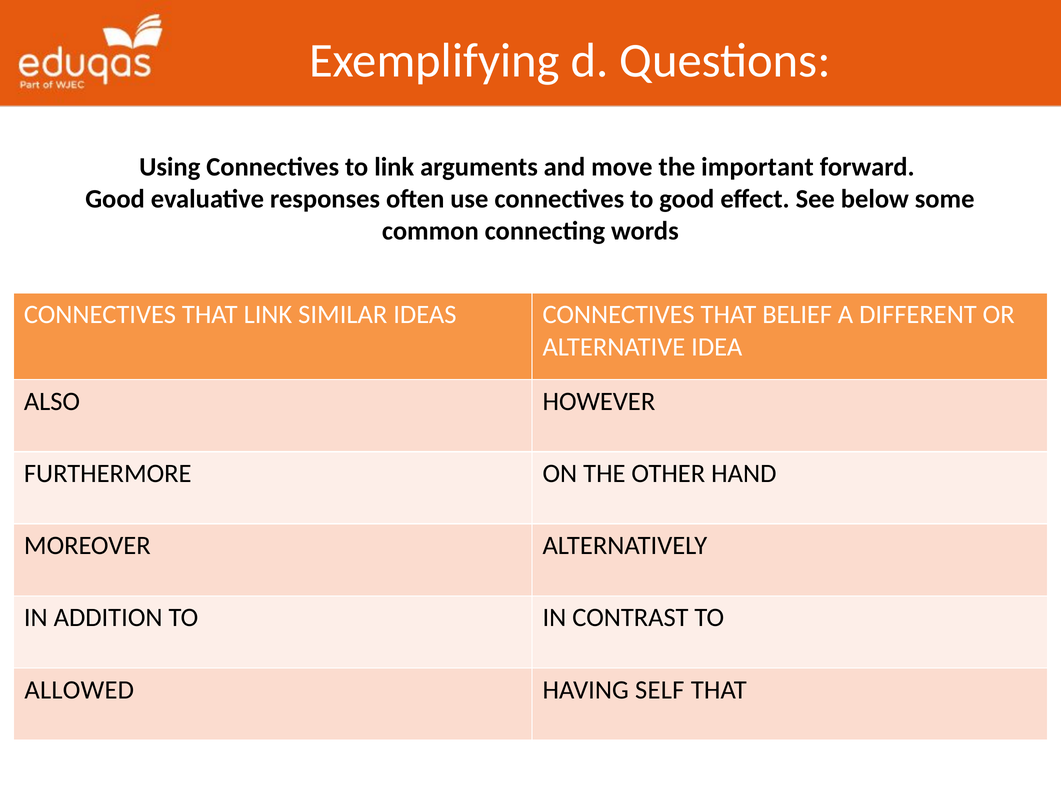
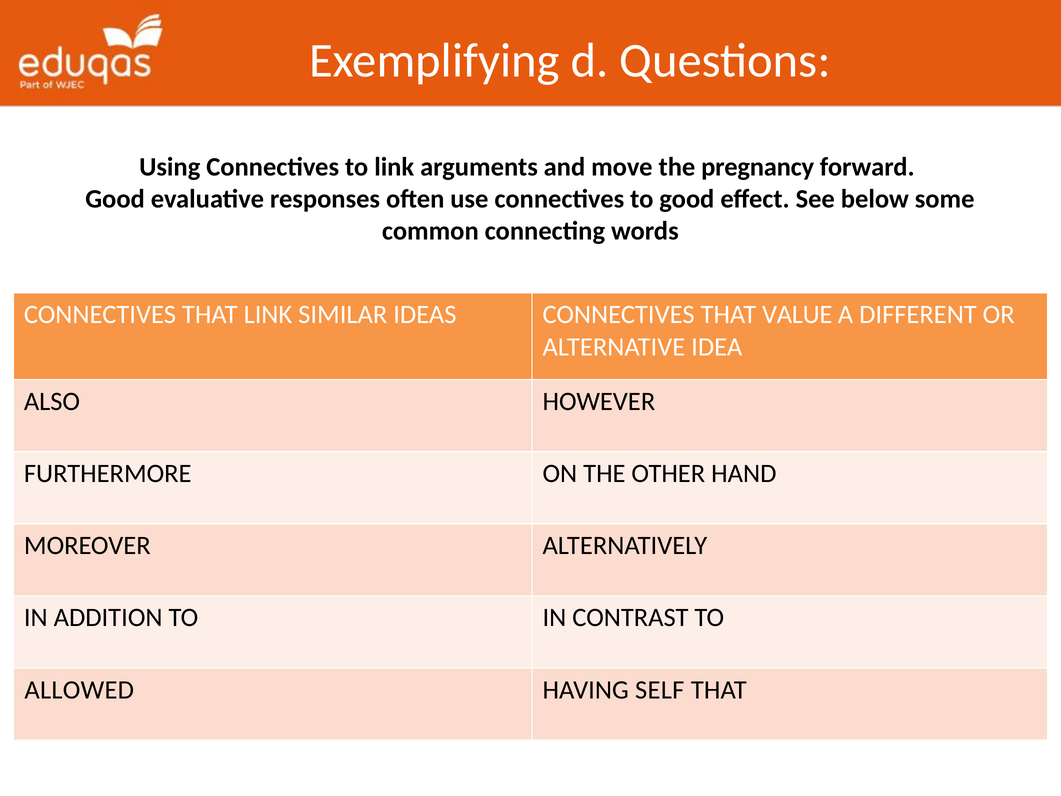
important: important -> pregnancy (758, 167)
BELIEF: BELIEF -> VALUE (797, 314)
